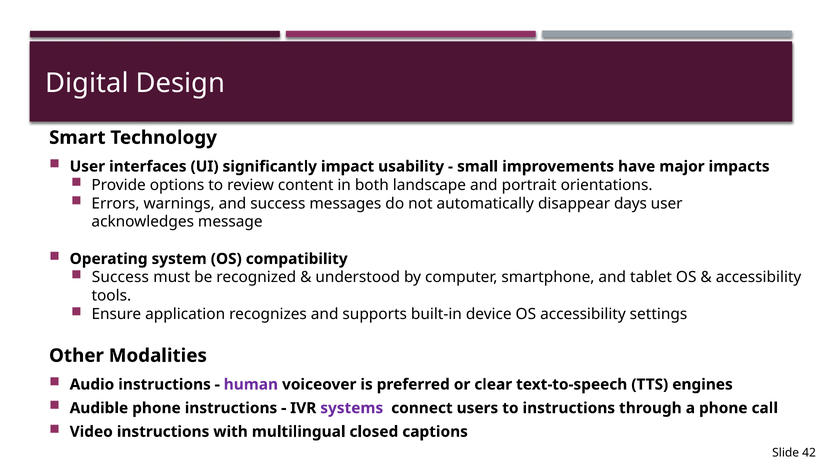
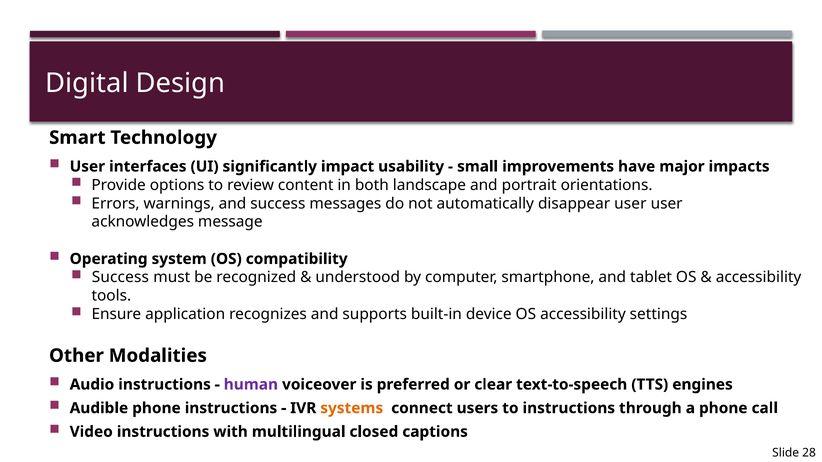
disappear days: days -> user (630, 204)
systems colour: purple -> orange (352, 408)
42: 42 -> 28 (809, 453)
